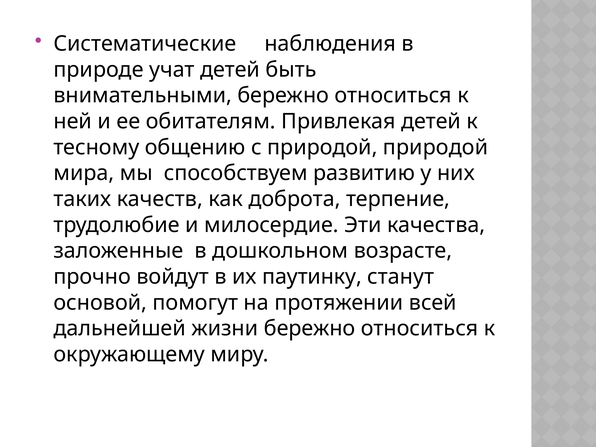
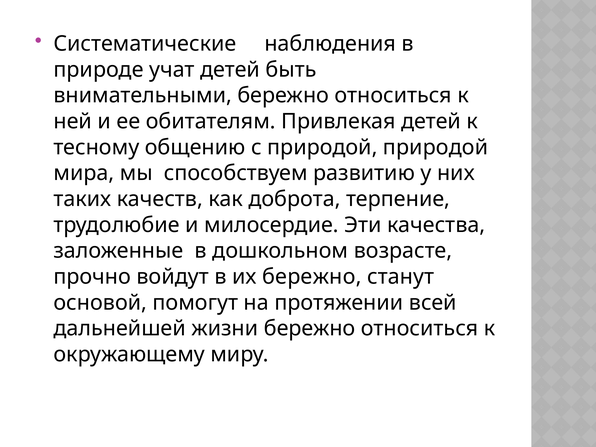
их паутинку: паутинку -> бережно (312, 277)
